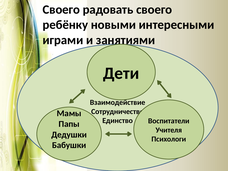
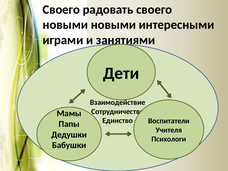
ребёнку: ребёнку -> новыми (65, 25)
